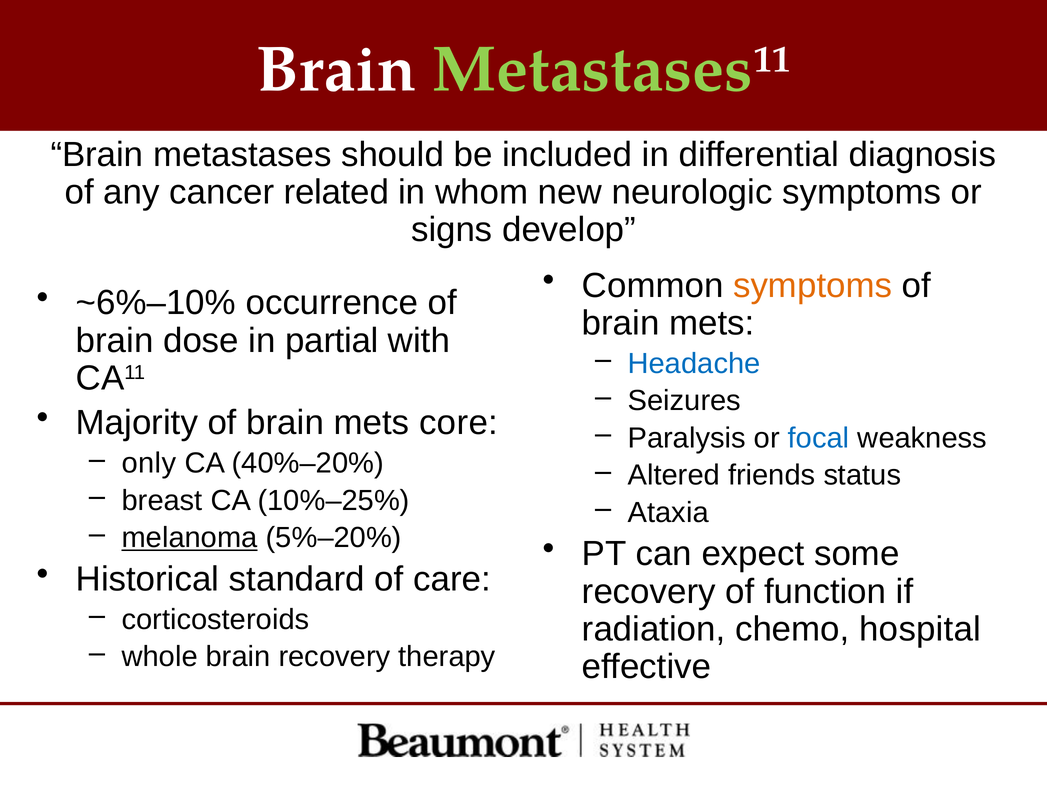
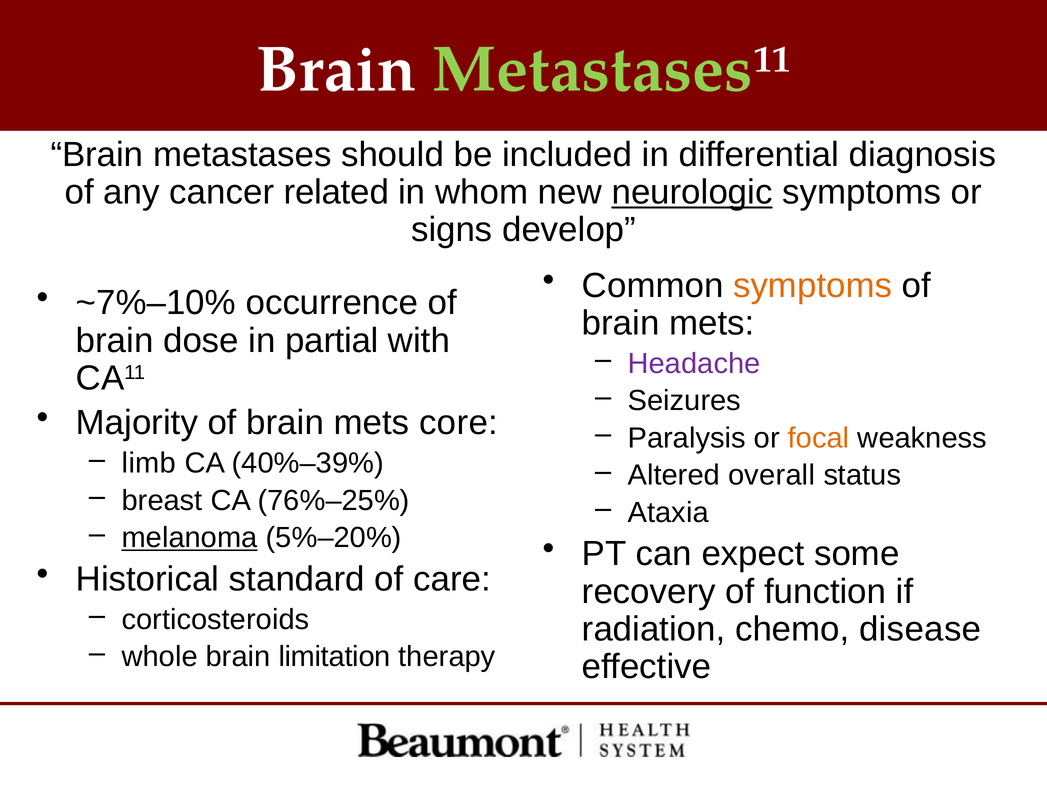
neurologic underline: none -> present (692, 192)
~6%–10%: ~6%–10% -> ~7%–10% (156, 303)
Headache colour: blue -> purple (694, 364)
focal colour: blue -> orange (819, 438)
only: only -> limb (149, 463)
40%–20%: 40%–20% -> 40%–39% (308, 463)
friends: friends -> overall (772, 475)
10%–25%: 10%–25% -> 76%–25% (334, 501)
hospital: hospital -> disease (920, 629)
brain recovery: recovery -> limitation (335, 657)
